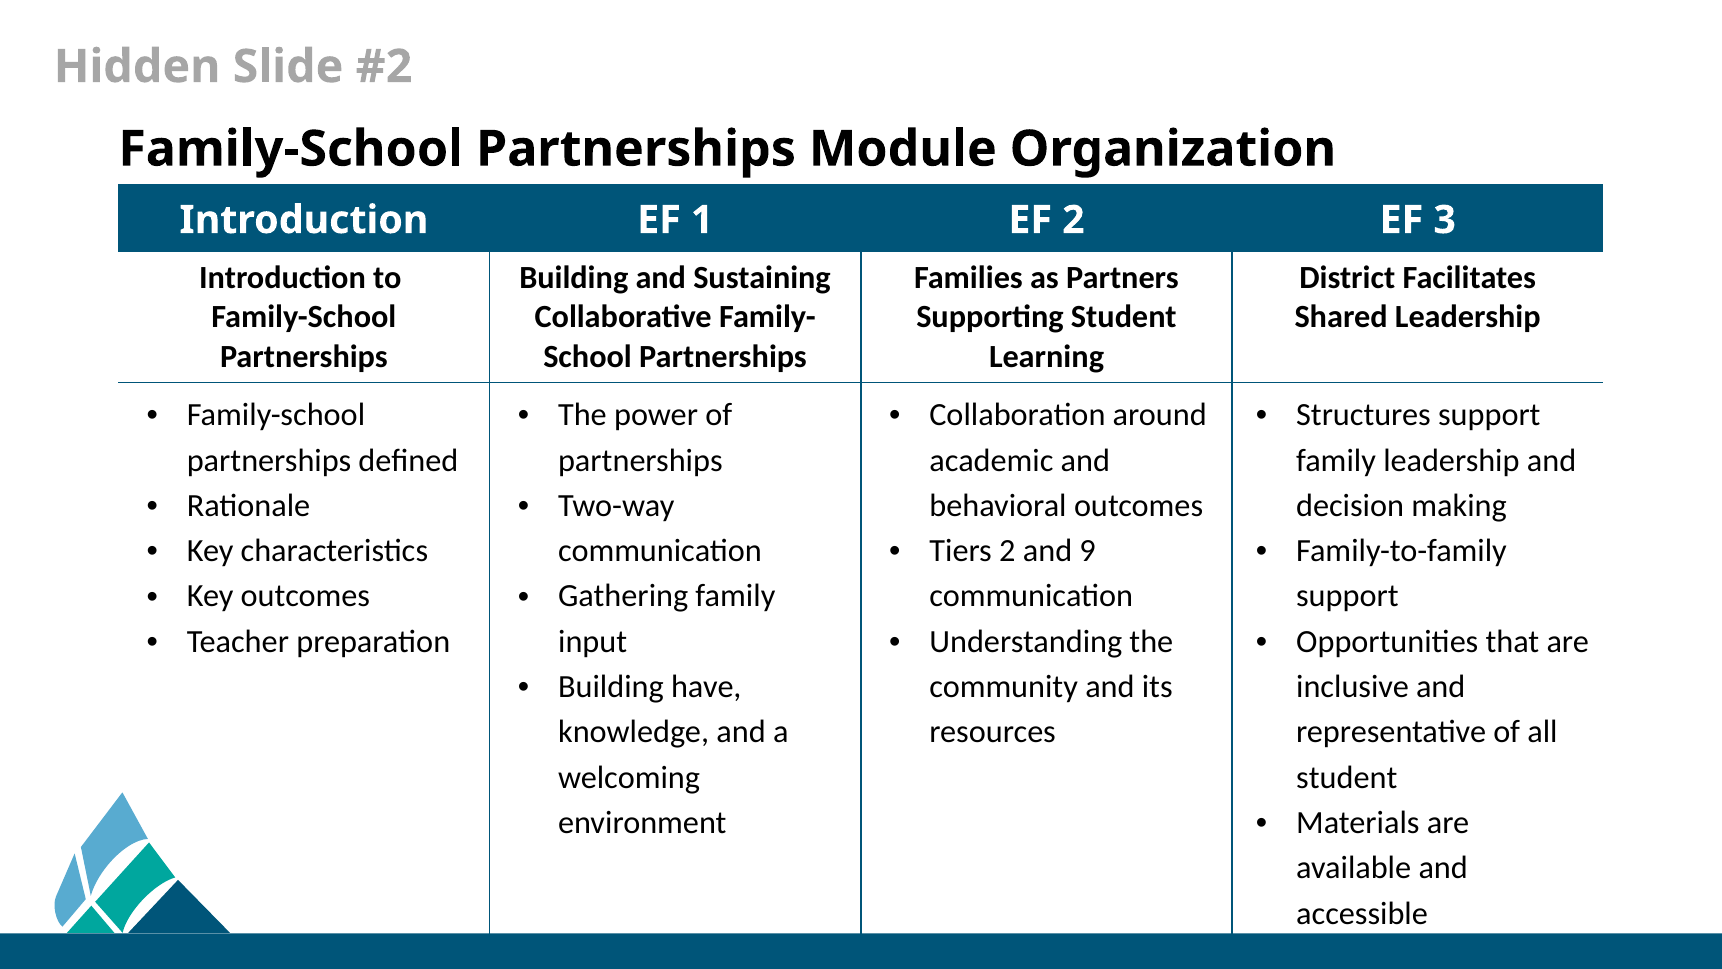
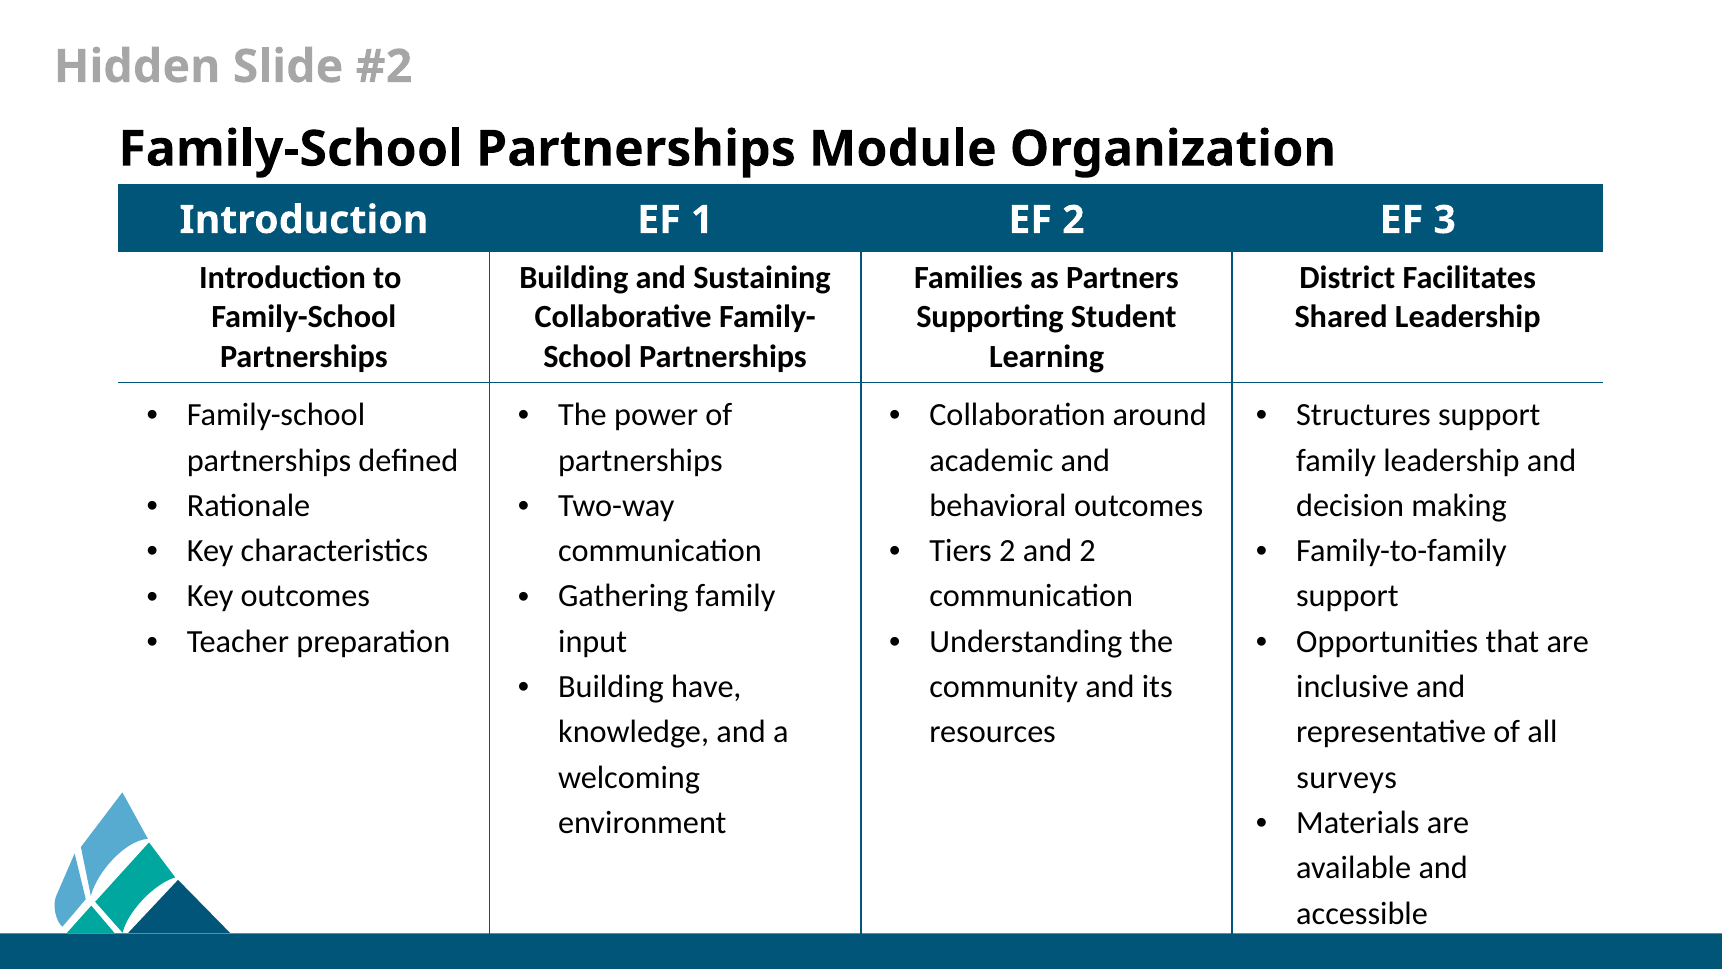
and 9: 9 -> 2 (1088, 551)
student: student -> surveys (1347, 777)
